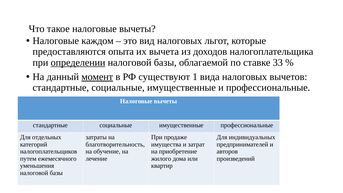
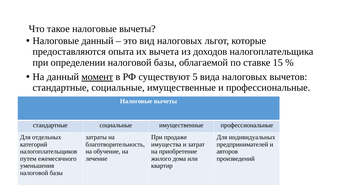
Налоговые каждом: каждом -> данный (97, 41)
определении underline: present -> none (78, 62)
33: 33 -> 15 (278, 62)
1: 1 -> 5 (195, 77)
